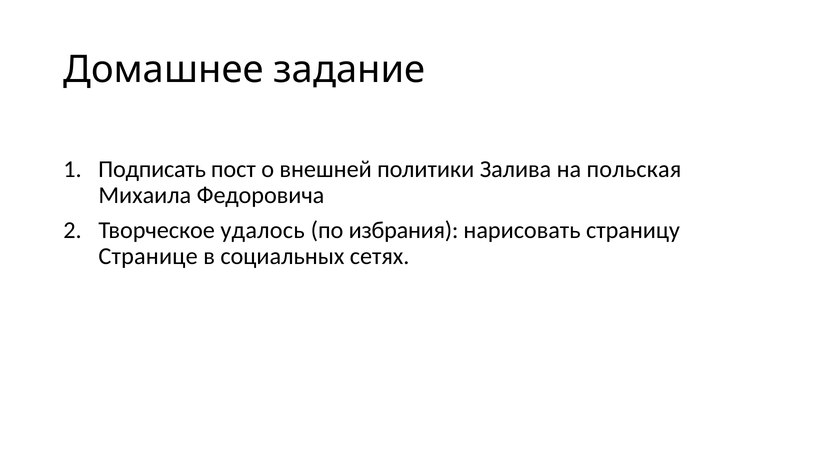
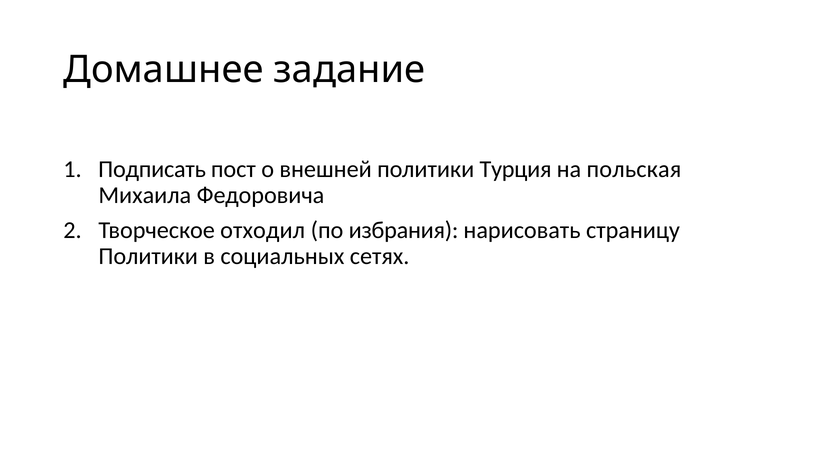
Залива: Залива -> Турция (516, 169)
удалось: удалось -> отходил (263, 230)
Странице: Странице -> Политики (148, 257)
